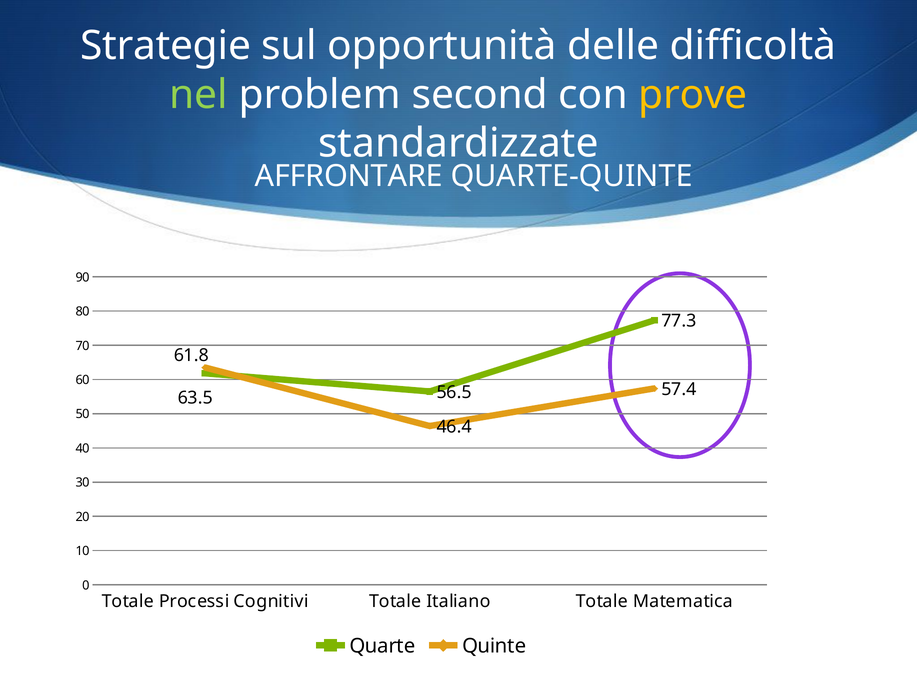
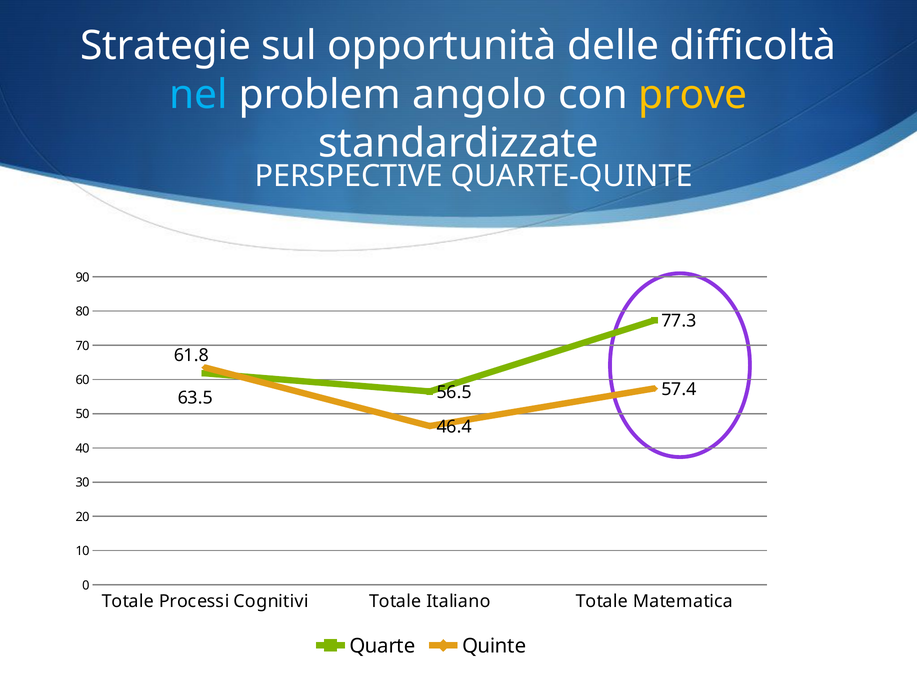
nel colour: light green -> light blue (199, 95)
second: second -> angolo (480, 95)
AFFRONTARE: AFFRONTARE -> PERSPECTIVE (349, 176)
